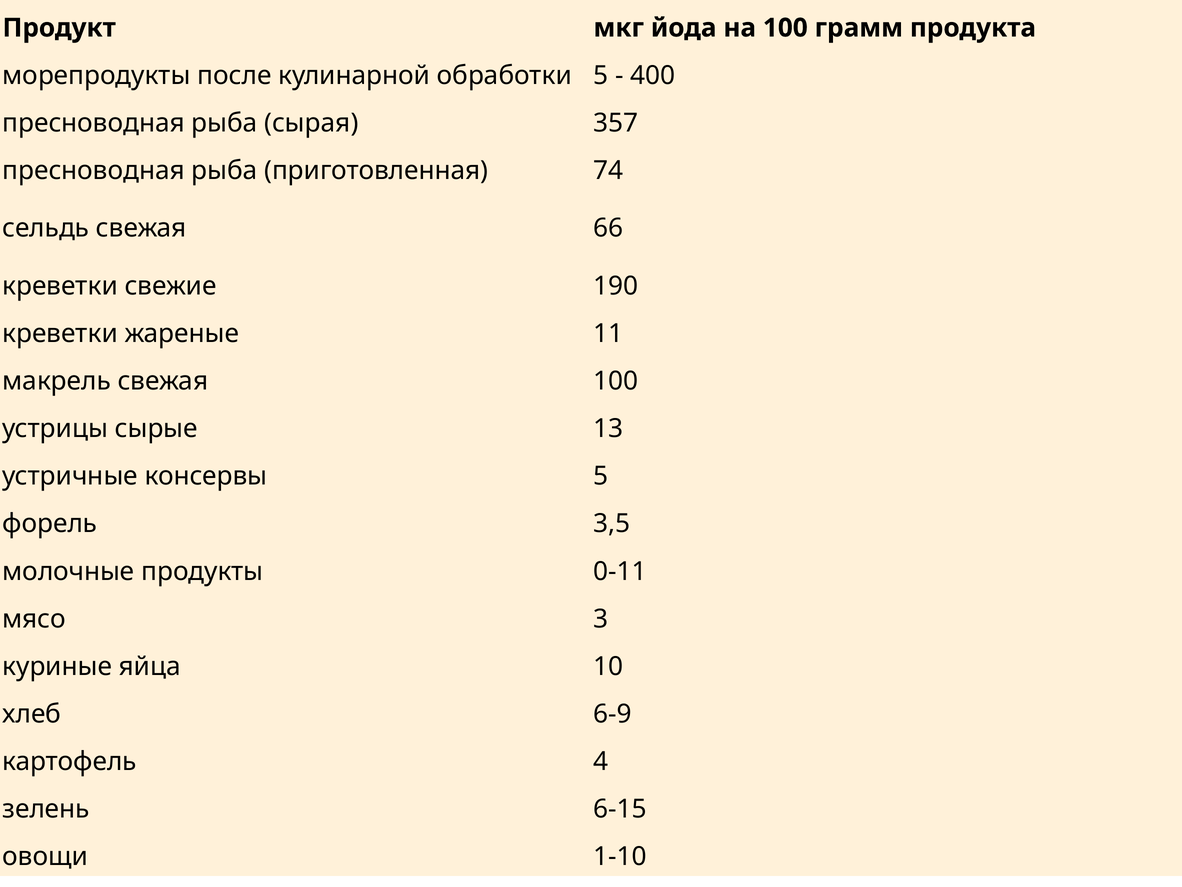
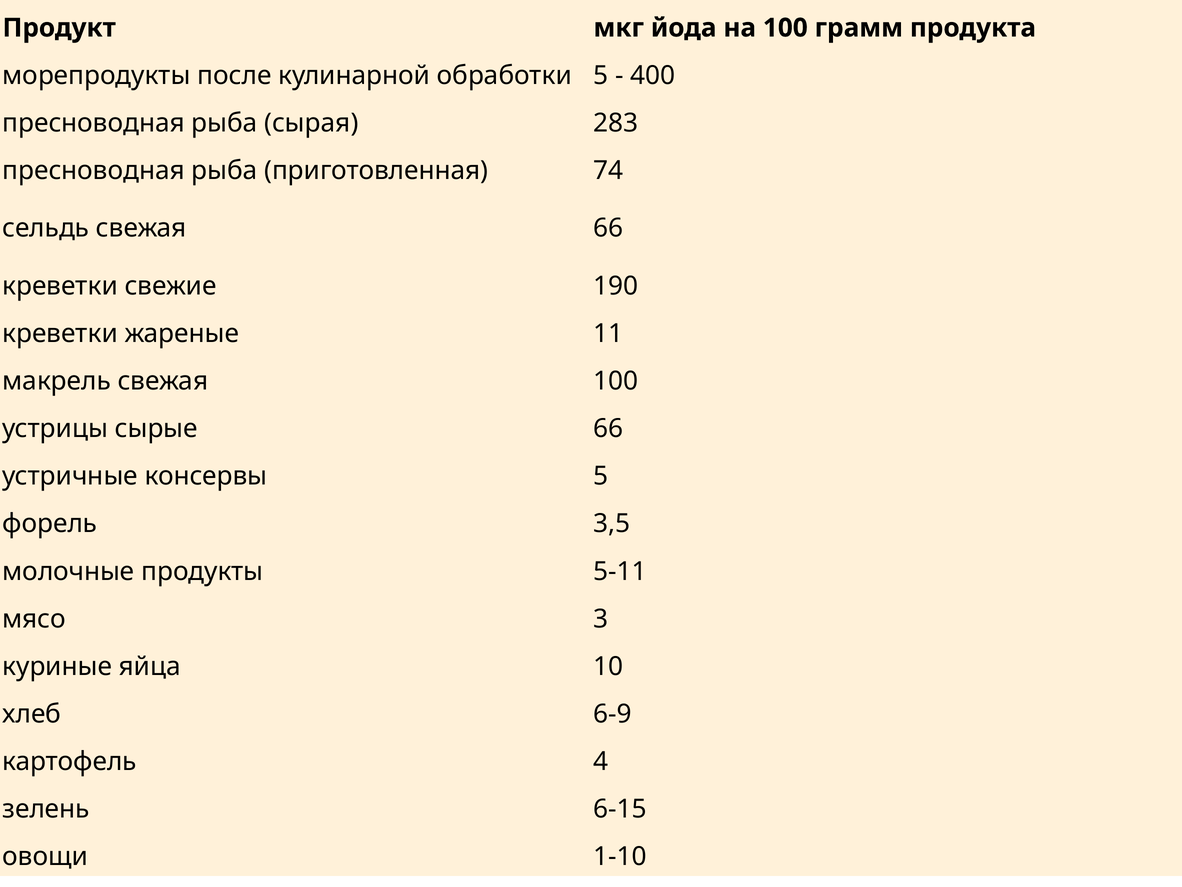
357: 357 -> 283 (616, 123)
сырые 13: 13 -> 66 (608, 428)
0-11: 0-11 -> 5-11 (620, 571)
